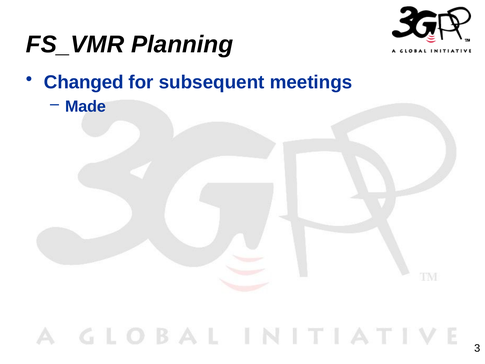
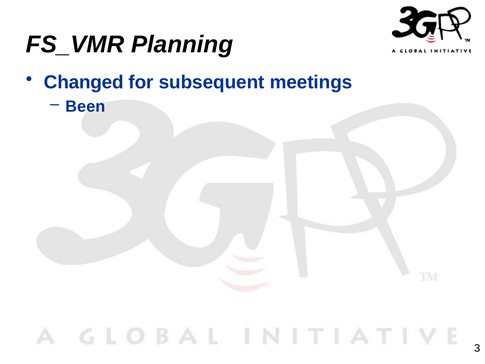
Made: Made -> Been (85, 106)
